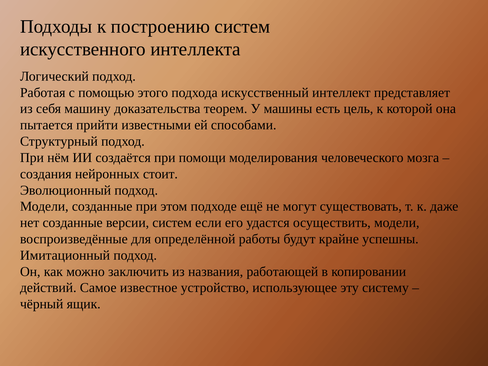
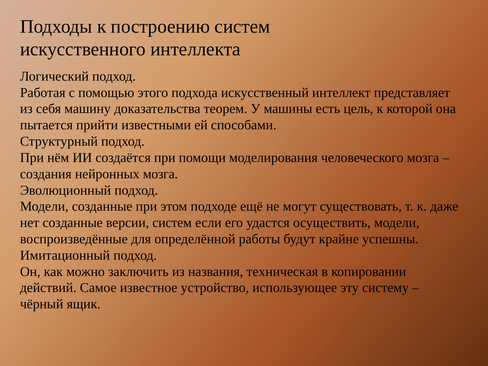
нейронных стоит: стоит -> мозга (160, 174)
работающей: работающей -> техническая (282, 272)
